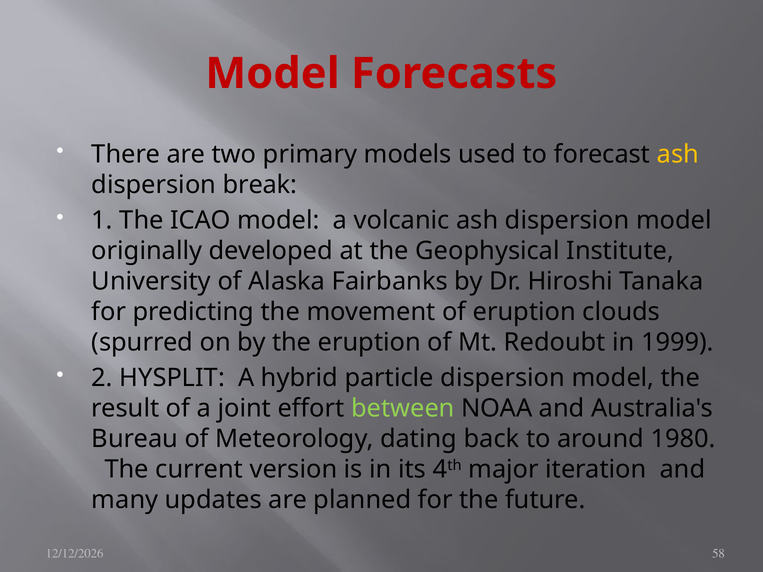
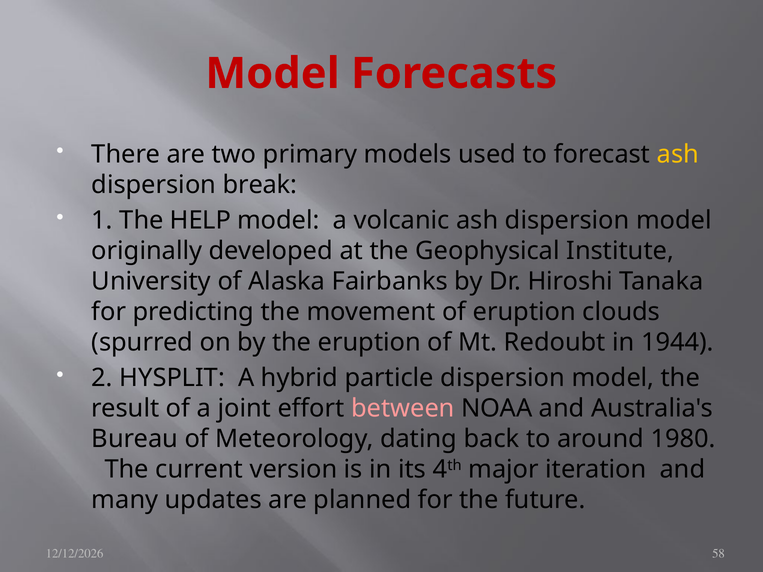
ICAO: ICAO -> HELP (200, 221)
1999: 1999 -> 1944 (677, 343)
between colour: light green -> pink (403, 409)
